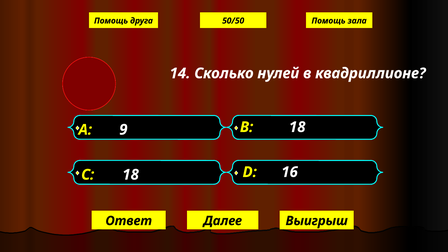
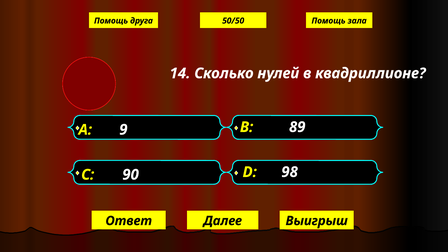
В 18: 18 -> 89 (297, 127)
16: 16 -> 98 (290, 172)
С 18: 18 -> 90 (131, 175)
